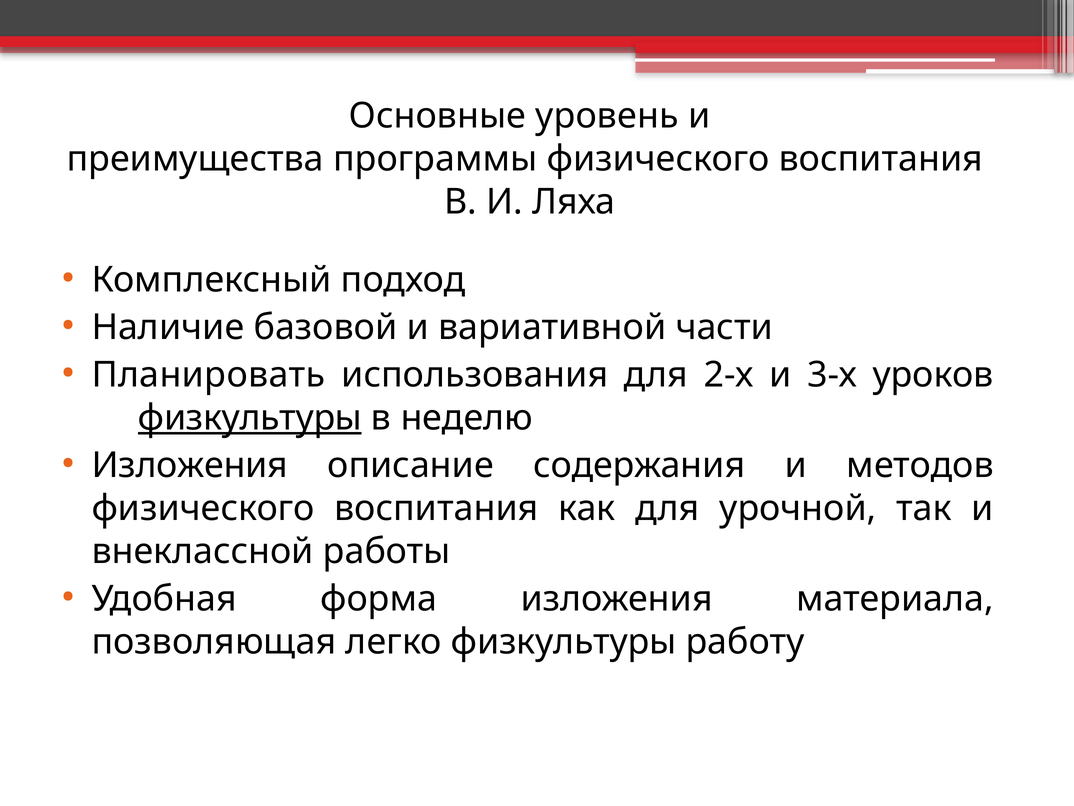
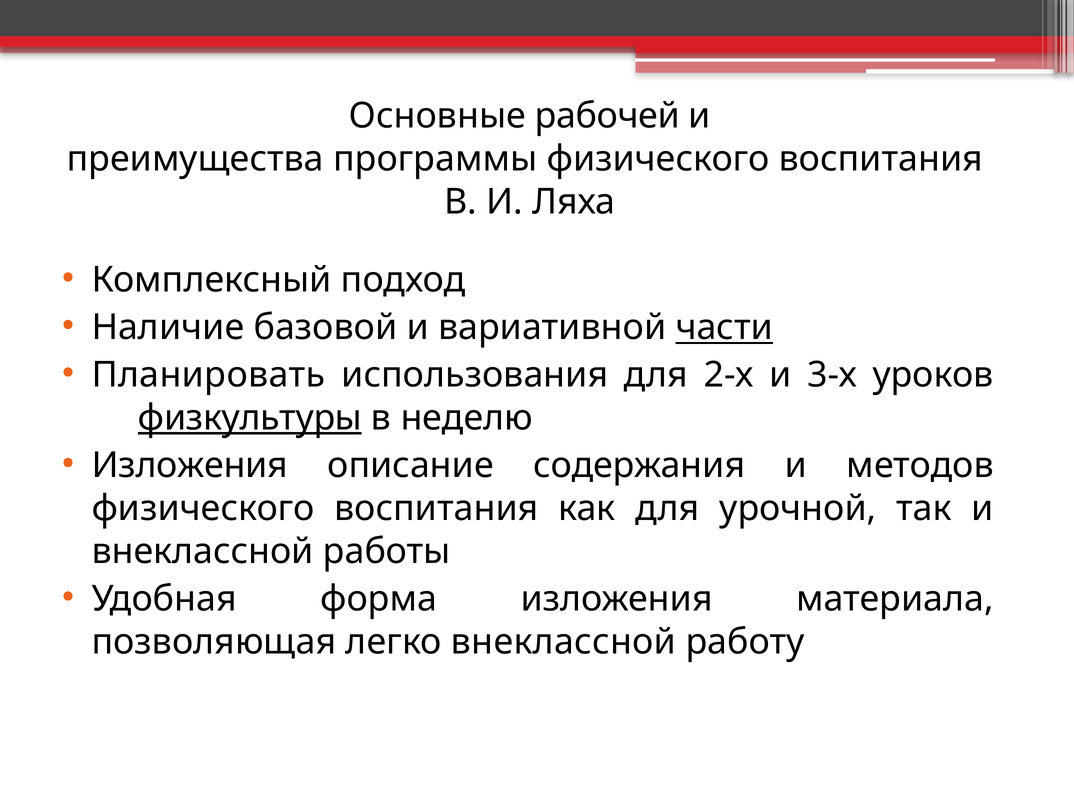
уровень: уровень -> рабочей (607, 116)
части underline: none -> present (724, 327)
легко физкультуры: физкультуры -> внеклассной (564, 641)
